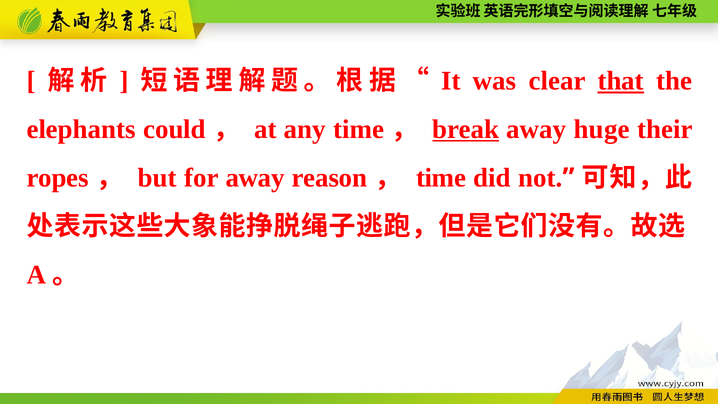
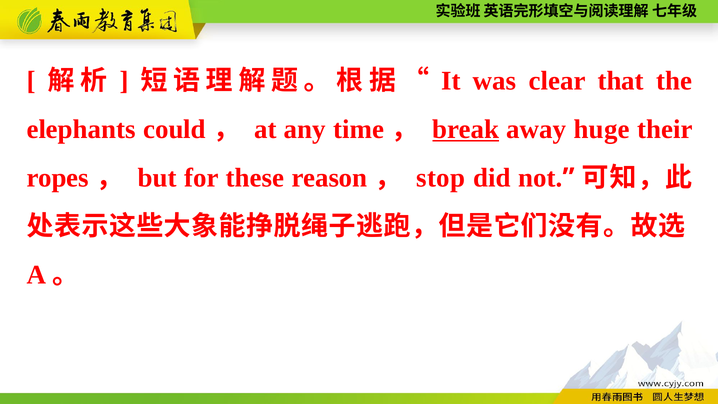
that underline: present -> none (621, 81)
for away: away -> these (255, 178)
time: time -> stop (441, 178)
